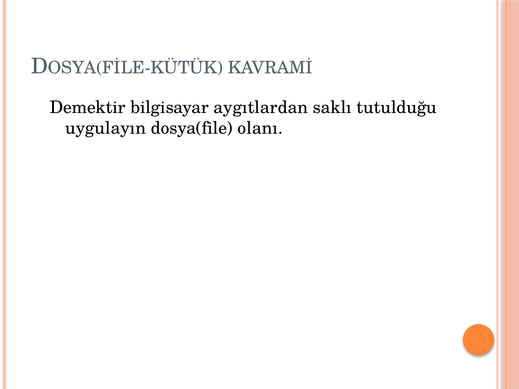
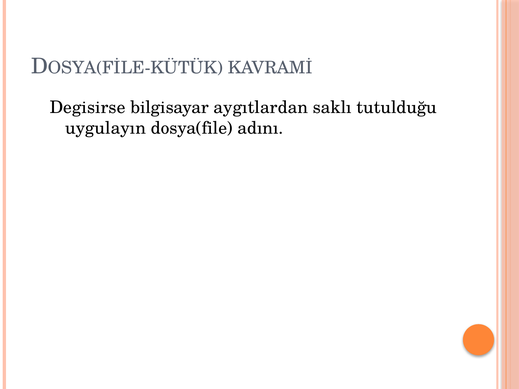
Demektir: Demektir -> Degisirse (88, 107)
olanı: olanı -> adını (260, 128)
